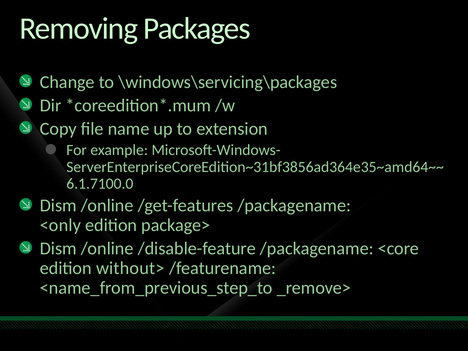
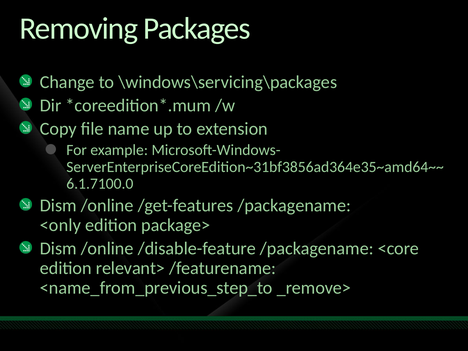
without>: without> -> relevant> (130, 268)
